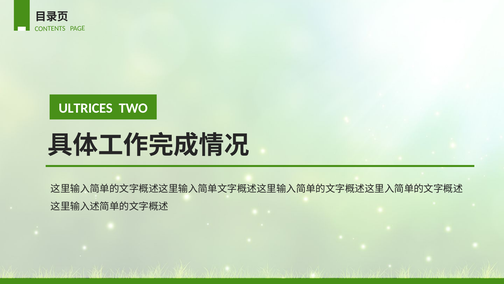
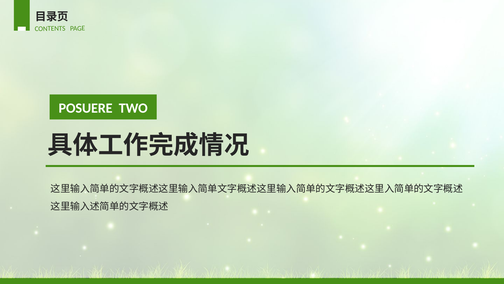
ULTRICES: ULTRICES -> POSUERE (86, 108)
